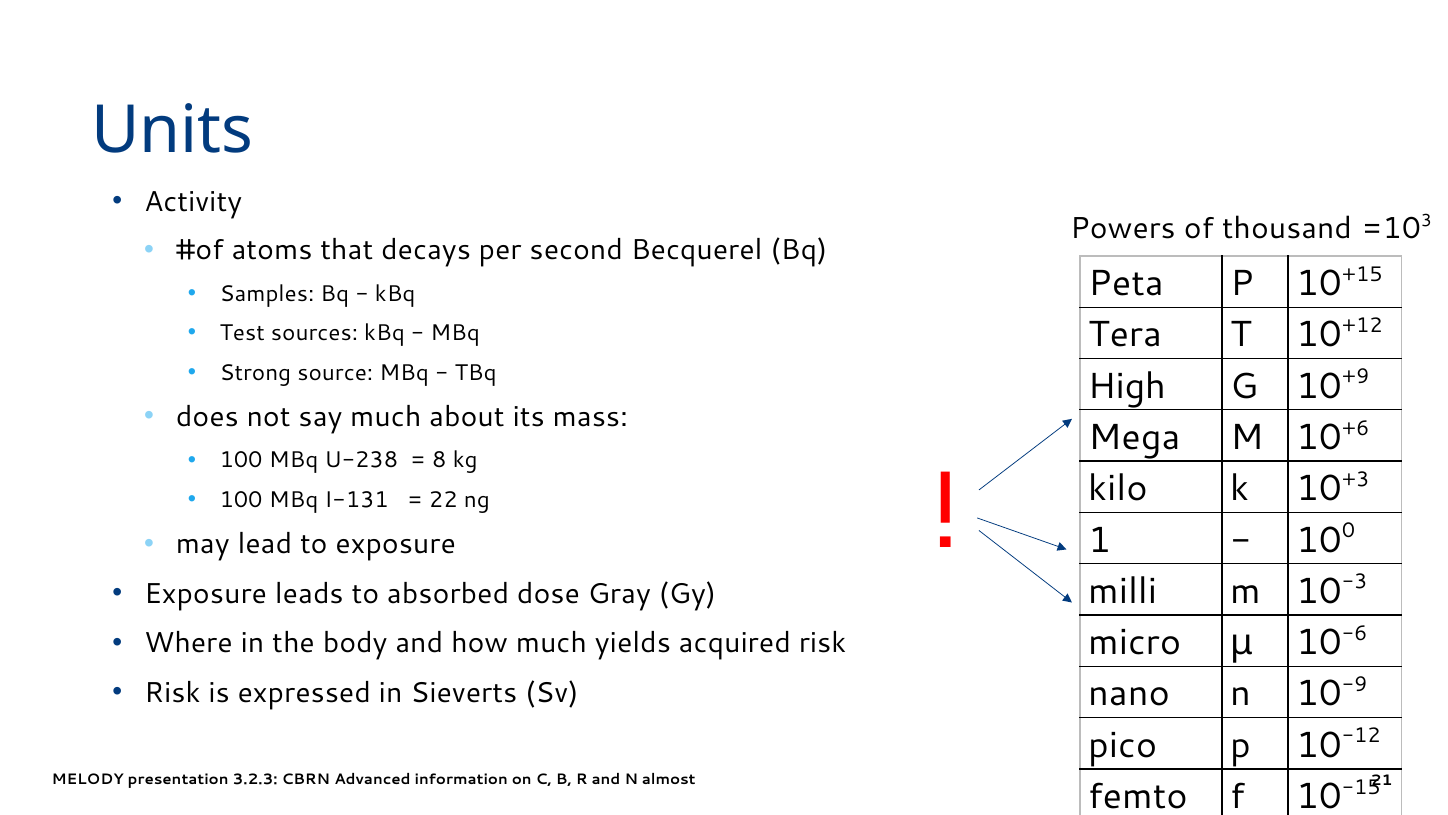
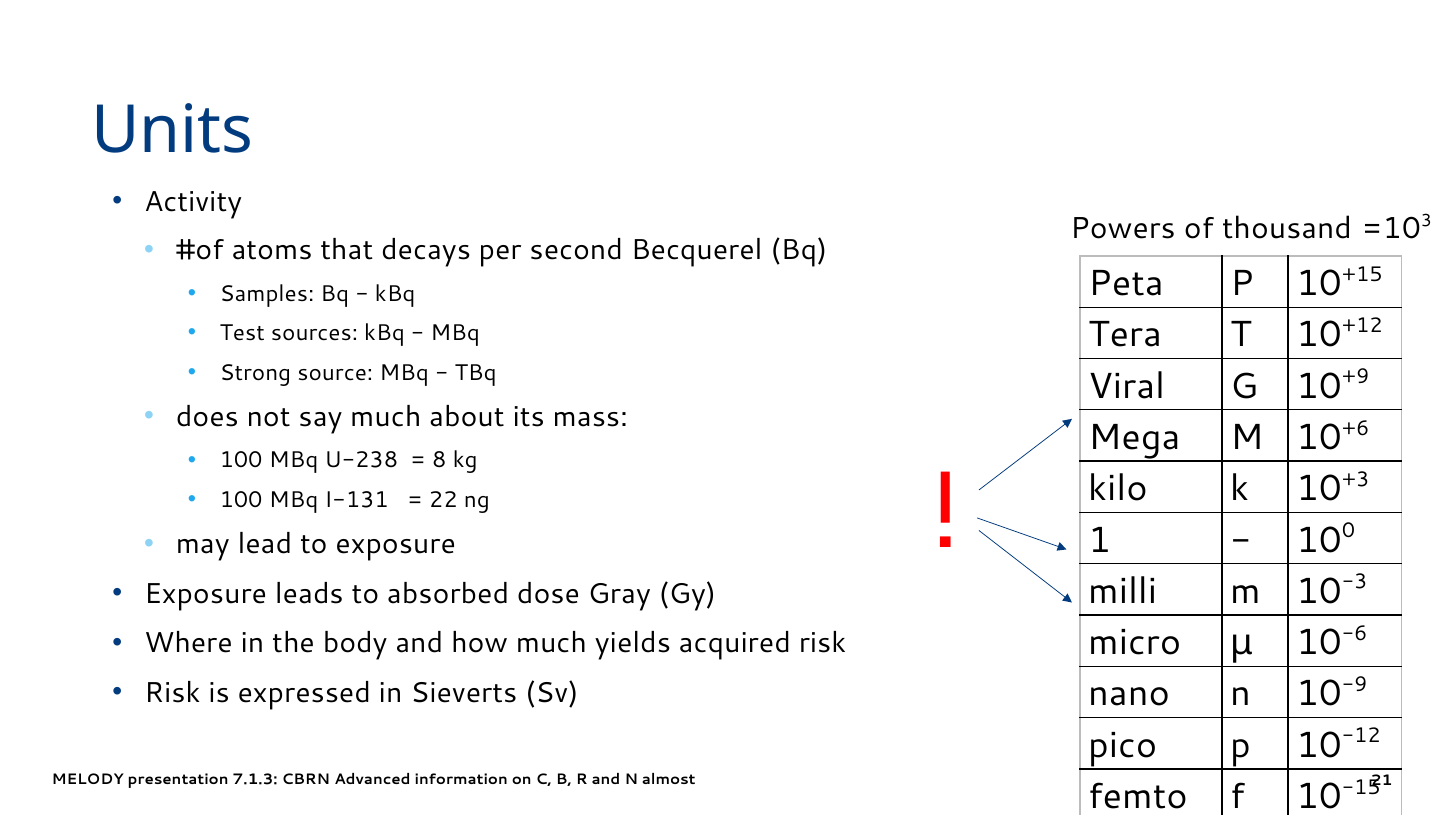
High: High -> Viral (1127, 386)
3.2.3: 3.2.3 -> 7.1.3 (255, 779)
